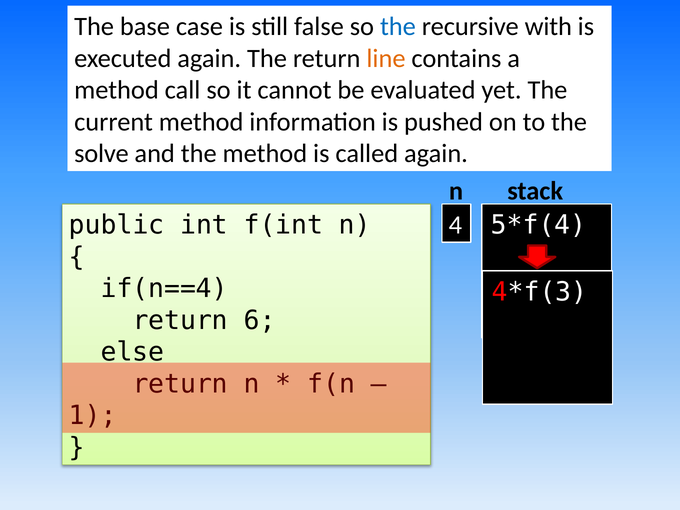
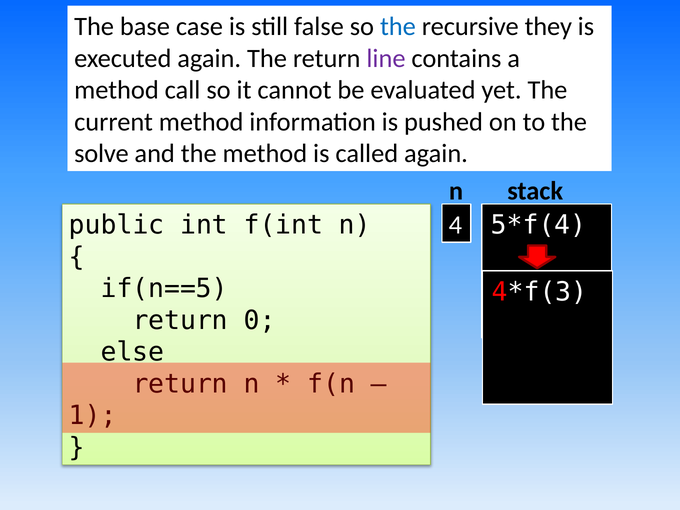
with: with -> they (548, 27)
line colour: orange -> purple (386, 58)
if(n==4: if(n==4 -> if(n==5 (164, 289)
6: 6 -> 0 (260, 320)
